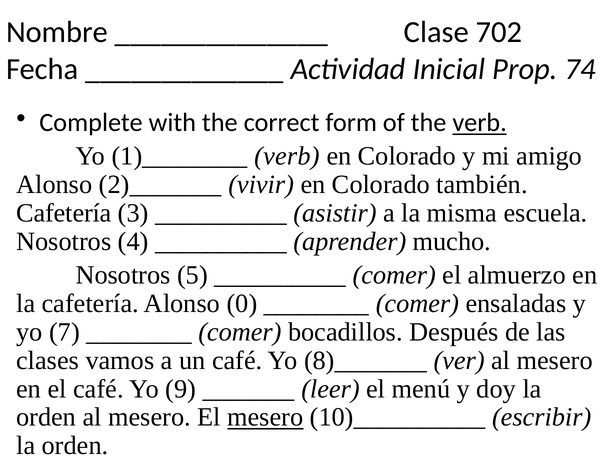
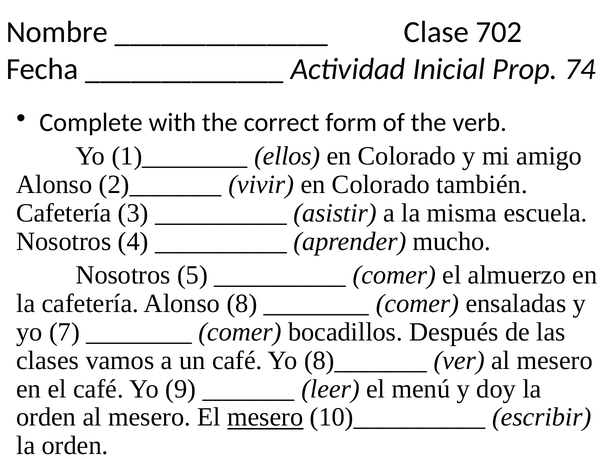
verb underline: present -> none (480, 123)
1)________ verb: verb -> ellos (287, 156)
0: 0 -> 8 (242, 303)
